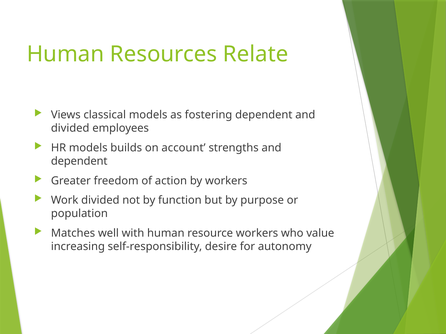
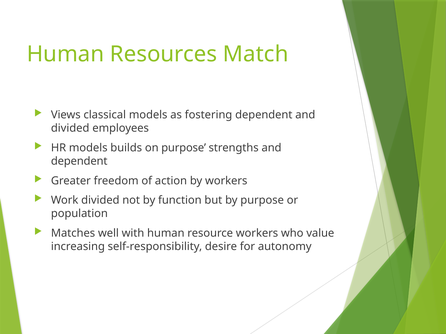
Relate: Relate -> Match (256, 54)
on account: account -> purpose (184, 148)
